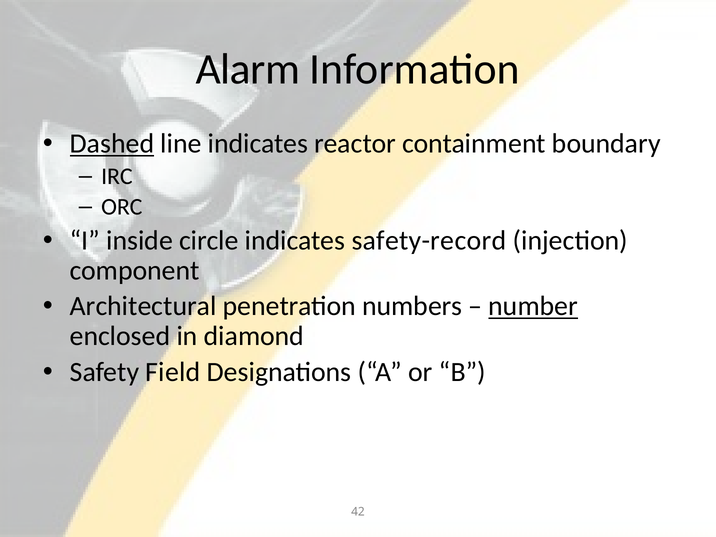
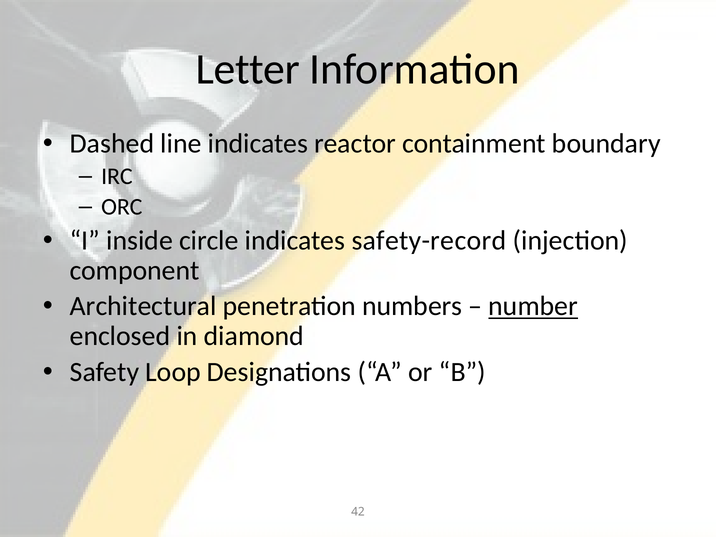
Alarm: Alarm -> Letter (248, 69)
Dashed underline: present -> none (112, 144)
Field: Field -> Loop (173, 372)
